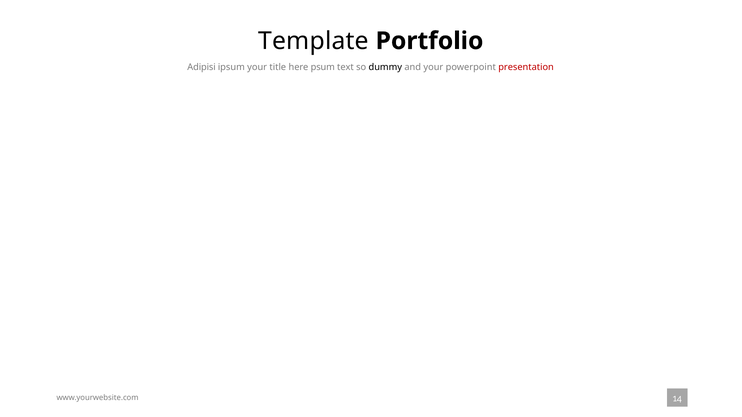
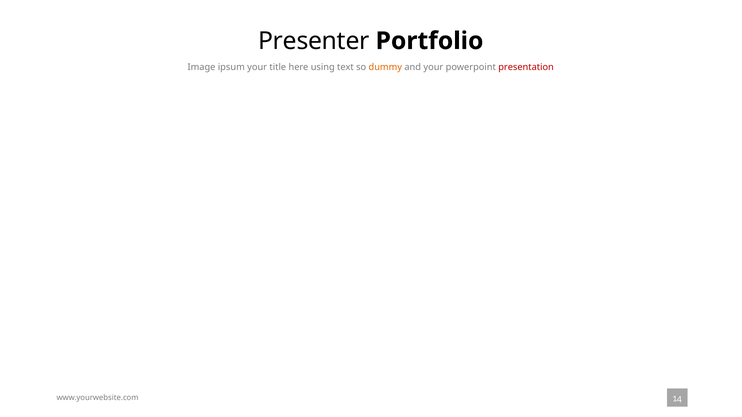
Template: Template -> Presenter (314, 41)
Adipisi: Adipisi -> Image (201, 67)
psum: psum -> using (323, 67)
dummy colour: black -> orange (385, 67)
